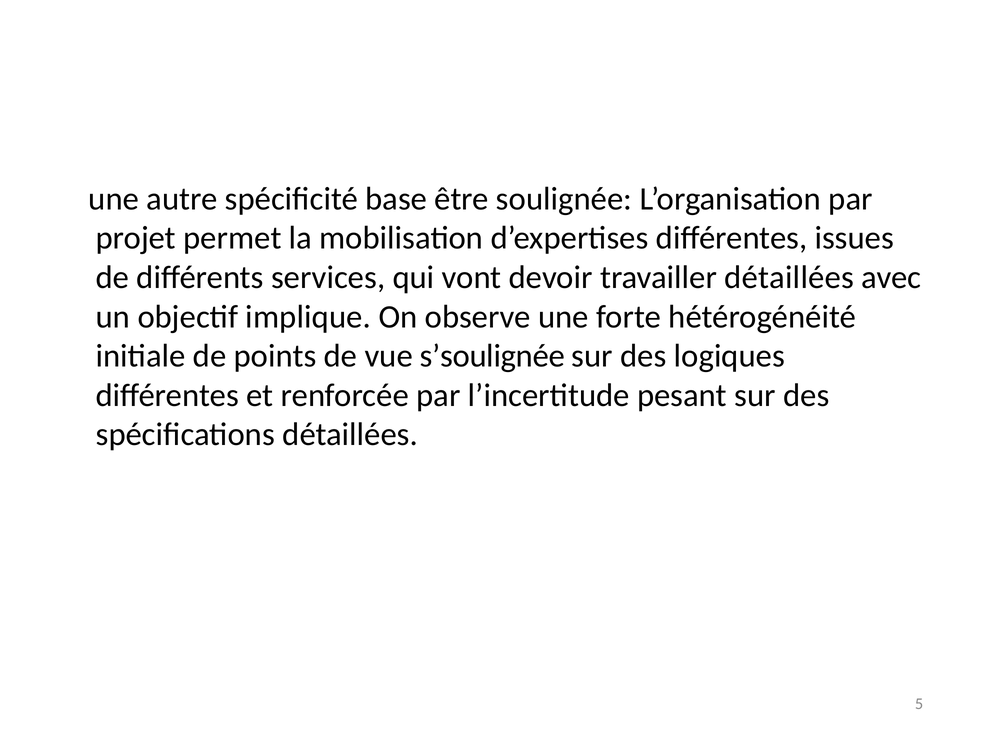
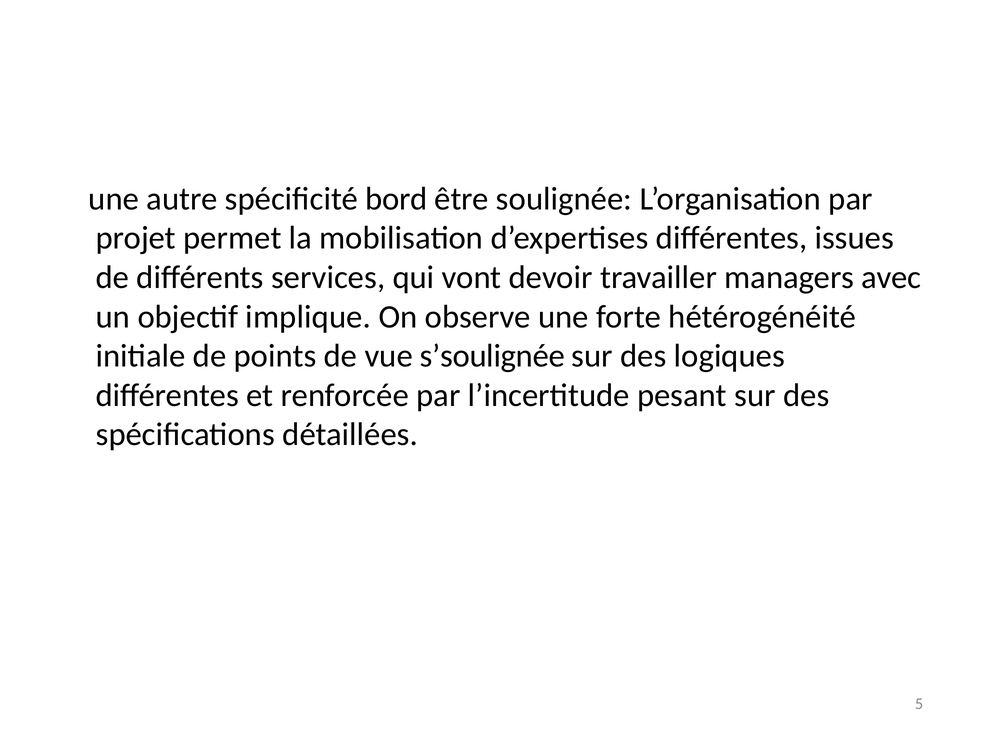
base: base -> bord (396, 199)
travailler détaillées: détaillées -> managers (789, 277)
